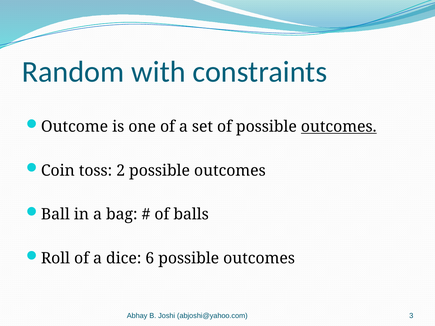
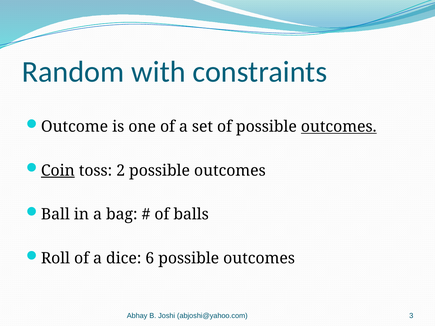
Coin underline: none -> present (58, 171)
